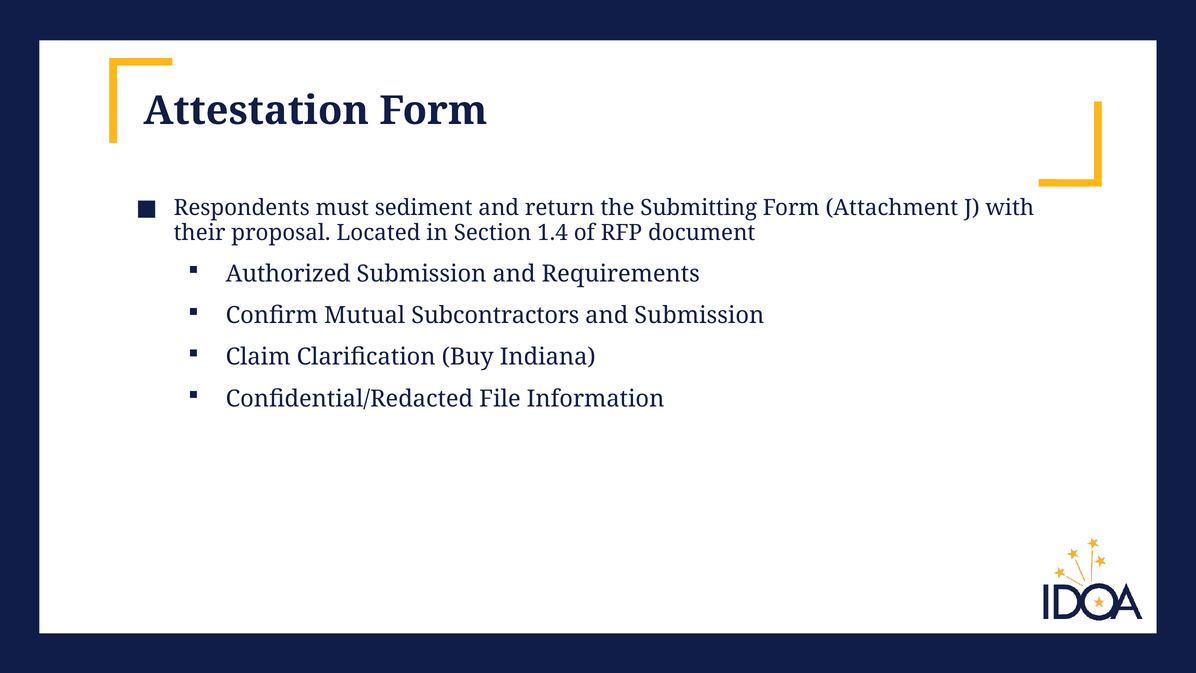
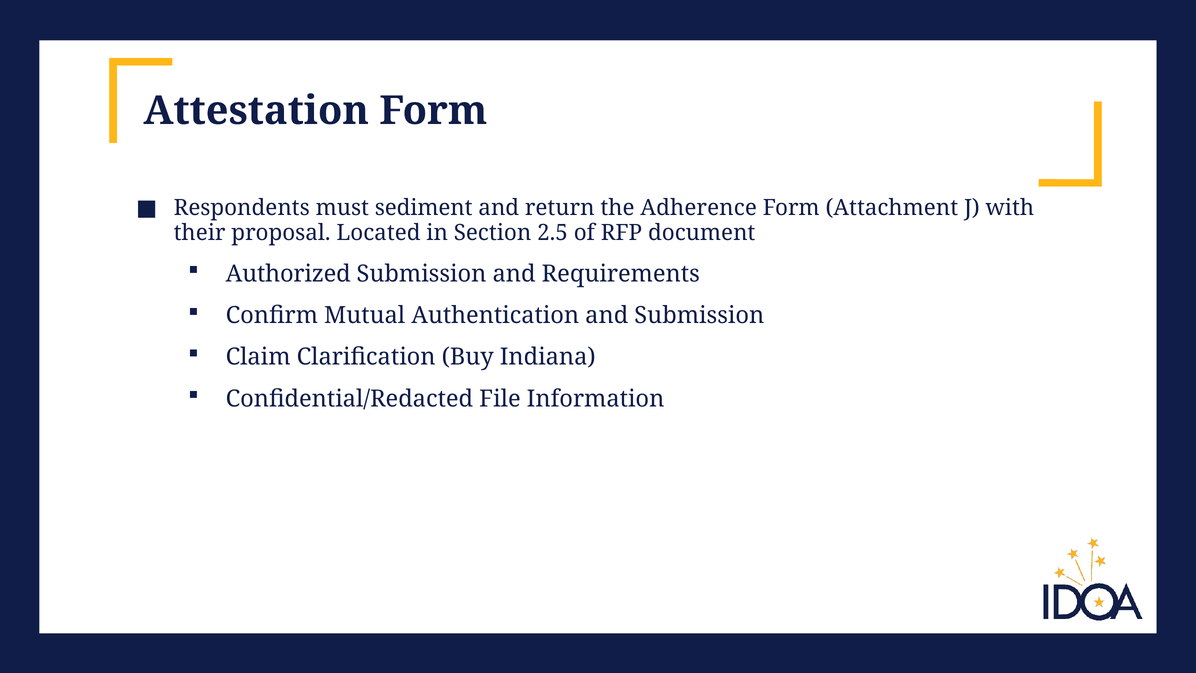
Submitting: Submitting -> Adherence (699, 208)
1.4: 1.4 -> 2.5 (553, 233)
Subcontractors: Subcontractors -> Authentication (495, 315)
